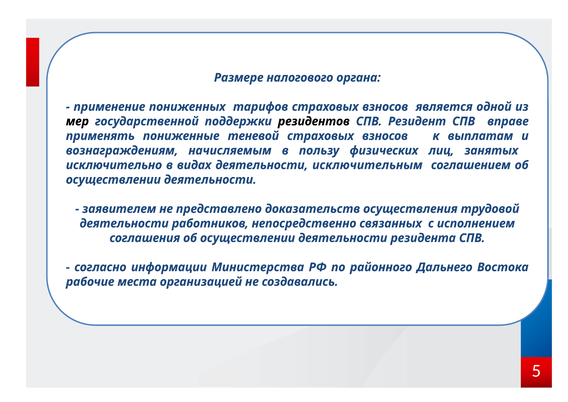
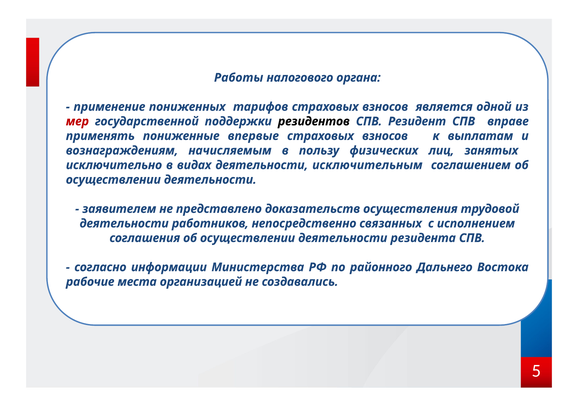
Размере: Размере -> Работы (239, 78)
мер colour: black -> red (77, 121)
теневой: теневой -> впервые (253, 136)
